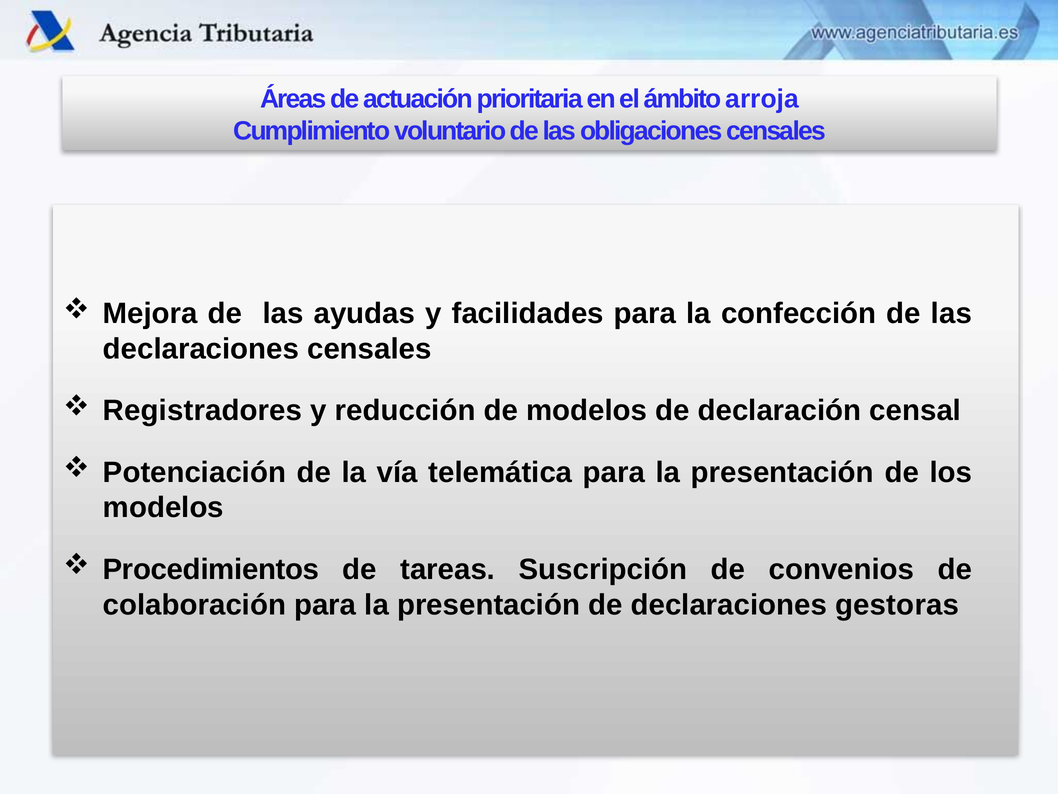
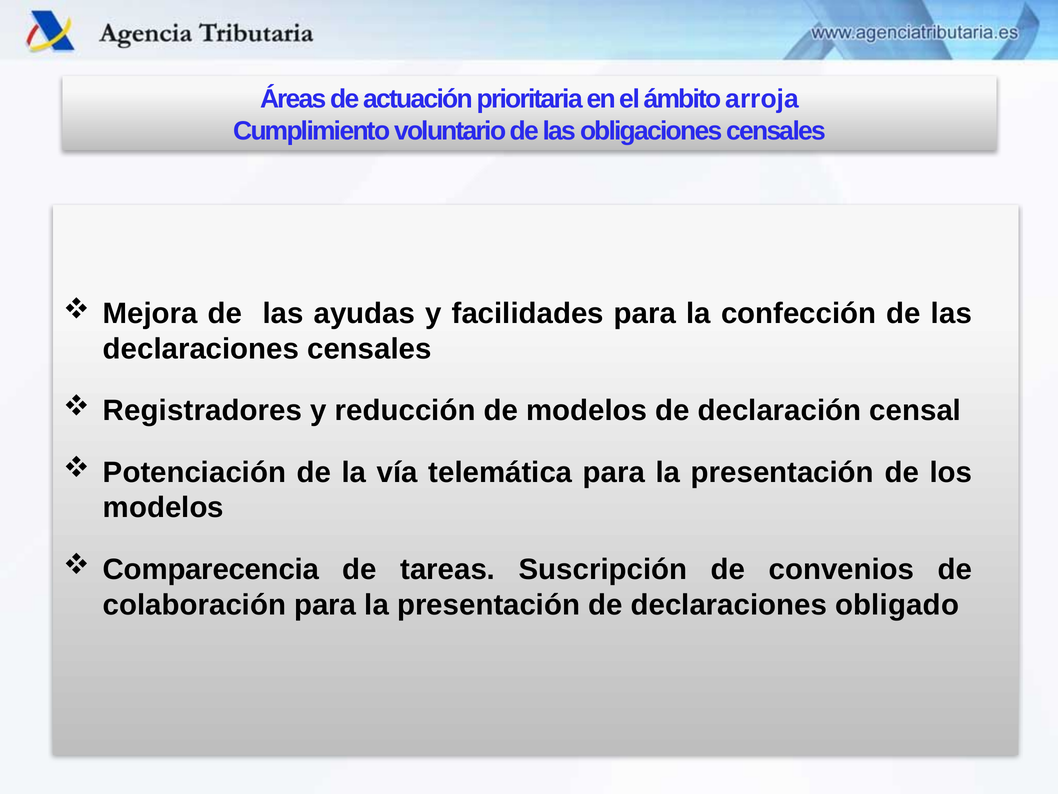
Procedimientos: Procedimientos -> Comparecencia (211, 569)
gestoras: gestoras -> obligado (897, 604)
